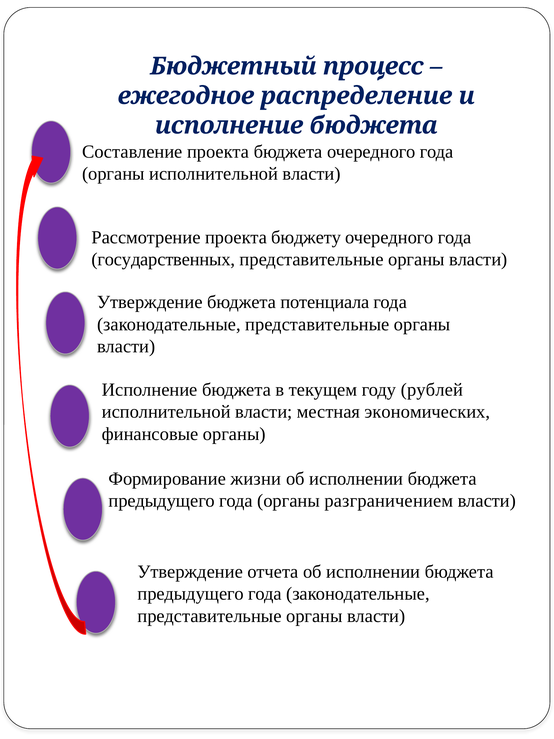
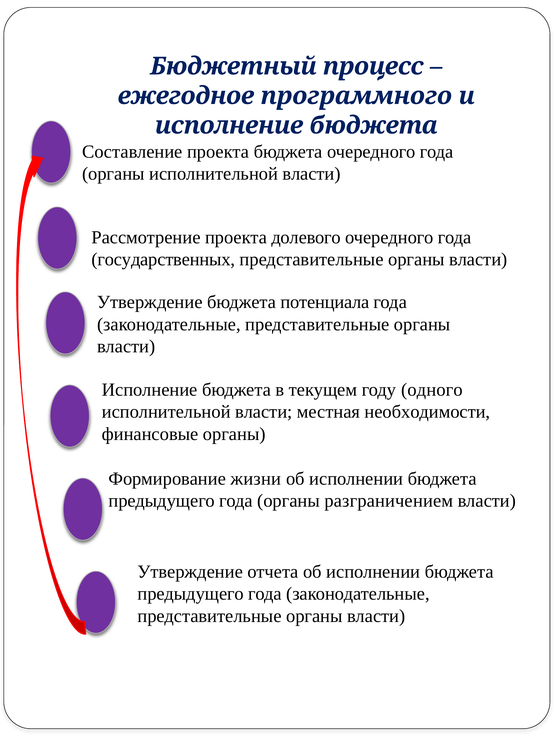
распределение: распределение -> программного (356, 96)
бюджету: бюджету -> долевого (306, 237)
рублей: рублей -> одного (432, 389)
экономических: экономических -> необходимости (427, 412)
